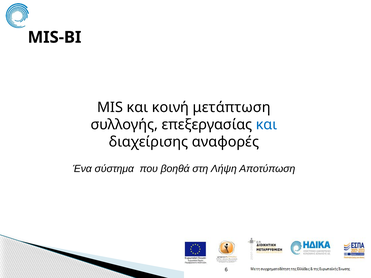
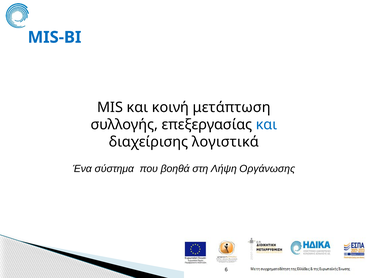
MIS-BI colour: black -> blue (54, 37)
αναφορές: αναφορές -> λογιστικά (225, 142)
Αποτύπωση: Αποτύπωση -> Οργάνωσης (267, 169)
